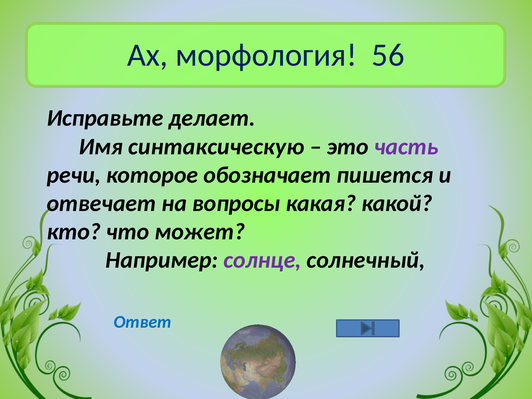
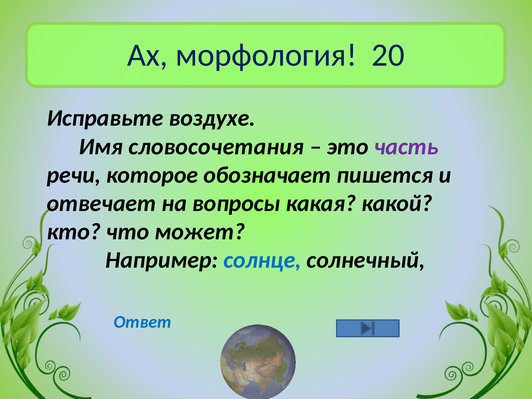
56: 56 -> 20 (388, 55)
делает: делает -> воздухе (212, 118)
синтаксическую: синтаксическую -> словосочетания (216, 147)
солнце colour: purple -> blue (262, 260)
